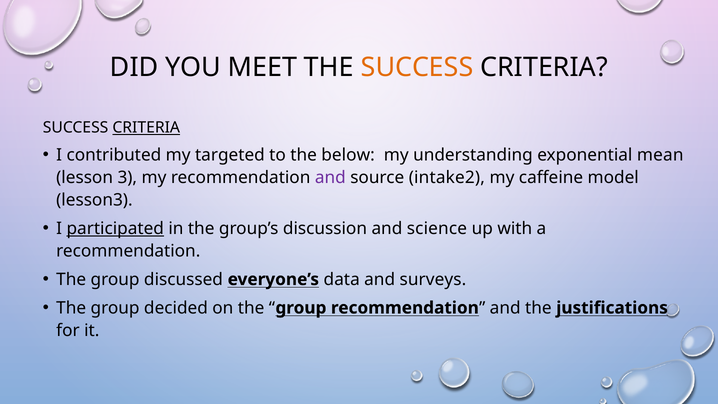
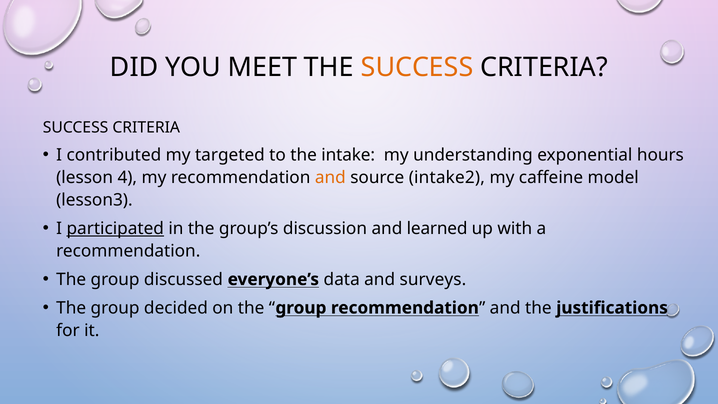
CRITERIA underline: present -> none (146, 127)
below: below -> intake (348, 155)
mean: mean -> hours (660, 155)
3: 3 -> 4 (127, 177)
and colour: purple -> orange (330, 177)
science: science -> learned (437, 228)
